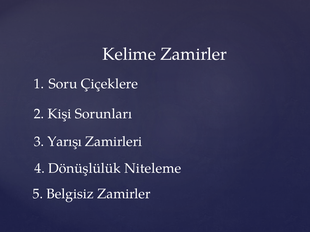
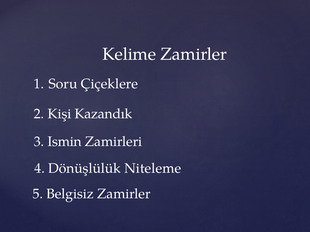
Sorunları: Sorunları -> Kazandık (103, 114)
Yarışı: Yarışı -> Ismin (65, 142)
